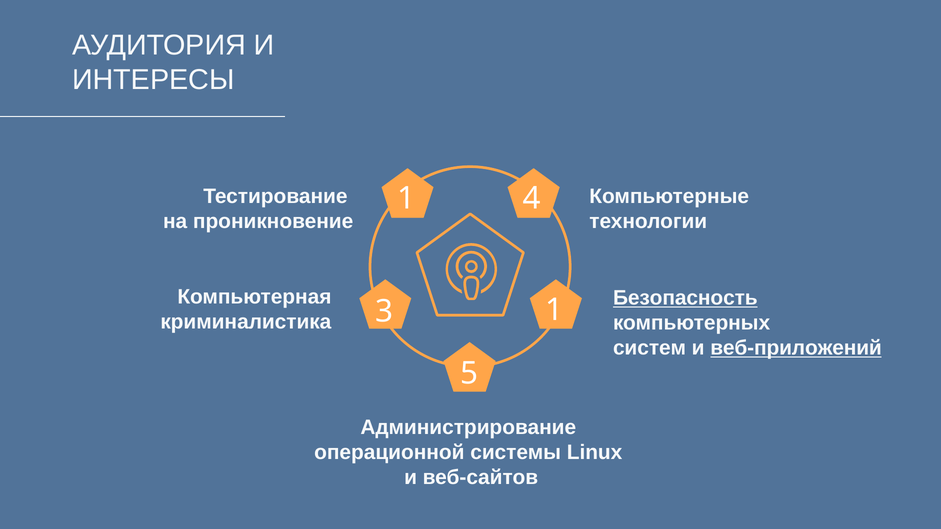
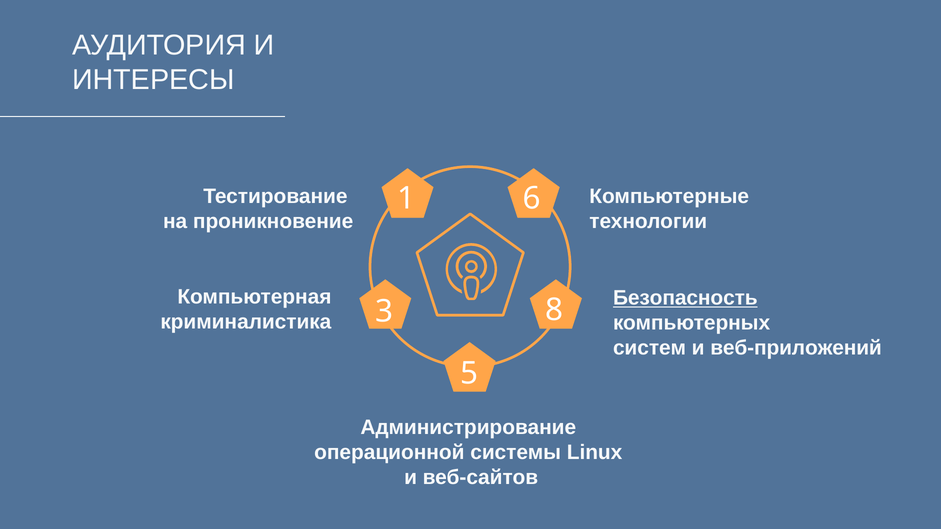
4: 4 -> 6 (532, 198)
3 1: 1 -> 8 (554, 310)
веб-приложений underline: present -> none (796, 348)
